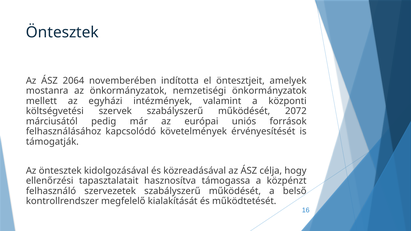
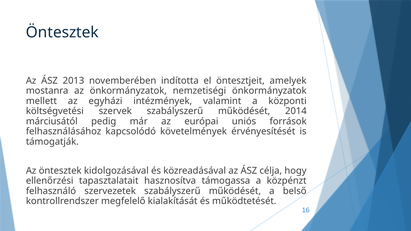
2064: 2064 -> 2013 (73, 81)
2072: 2072 -> 2014 (296, 111)
